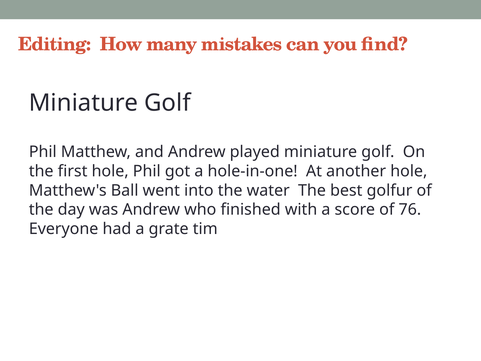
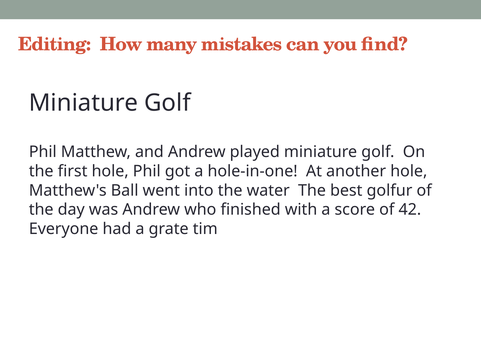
76: 76 -> 42 (410, 210)
